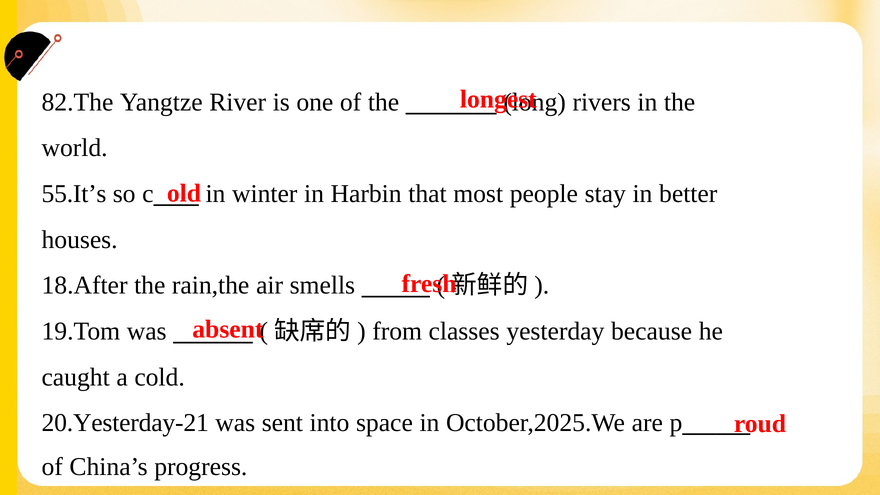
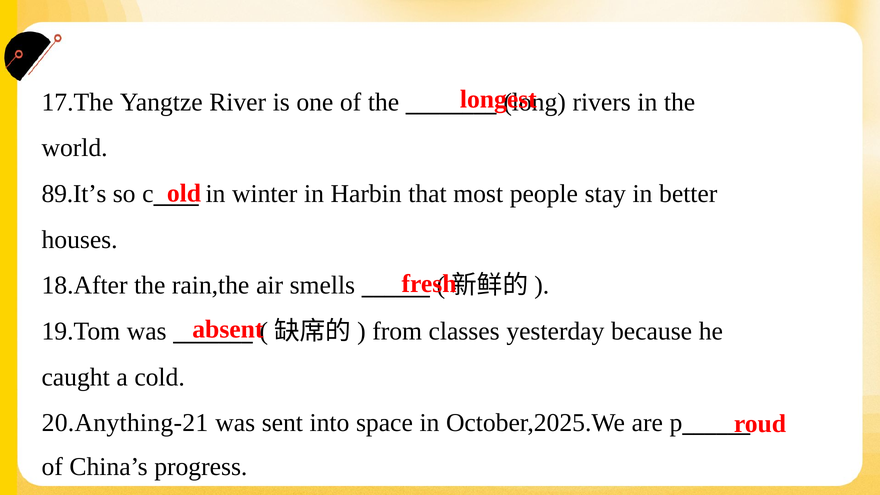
82.The: 82.The -> 17.The (77, 102)
55.It’s: 55.It’s -> 89.It’s (74, 194)
20.Yesterday-21: 20.Yesterday-21 -> 20.Anything-21 (125, 423)
